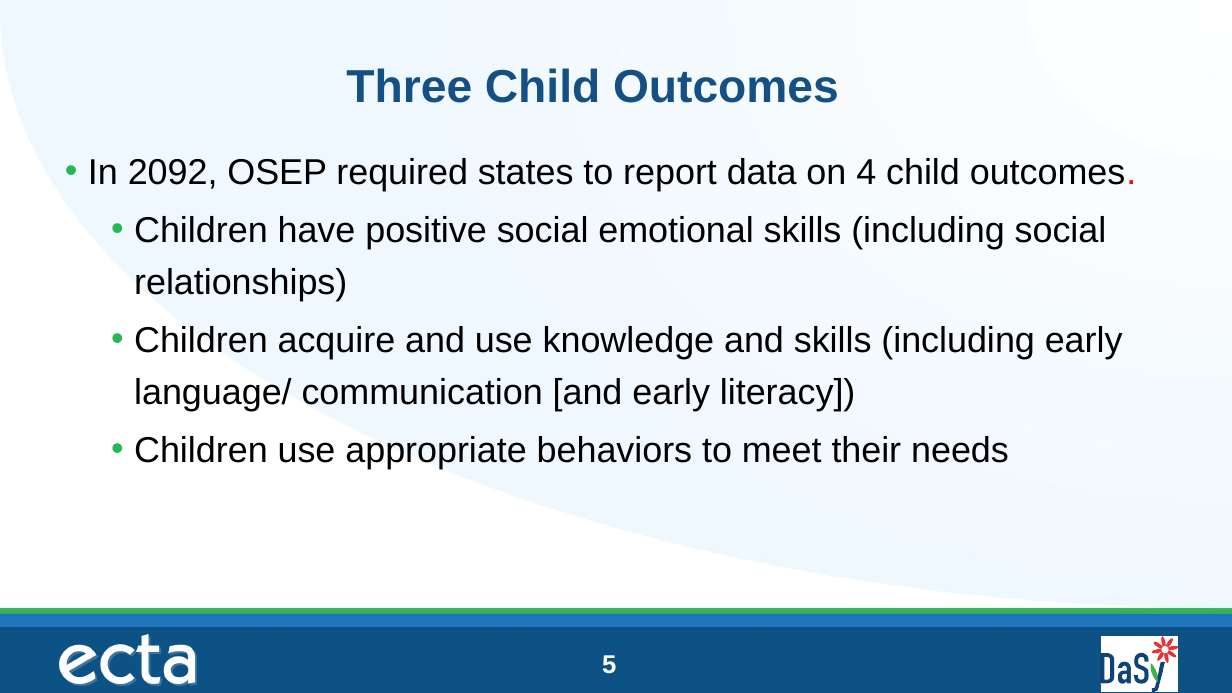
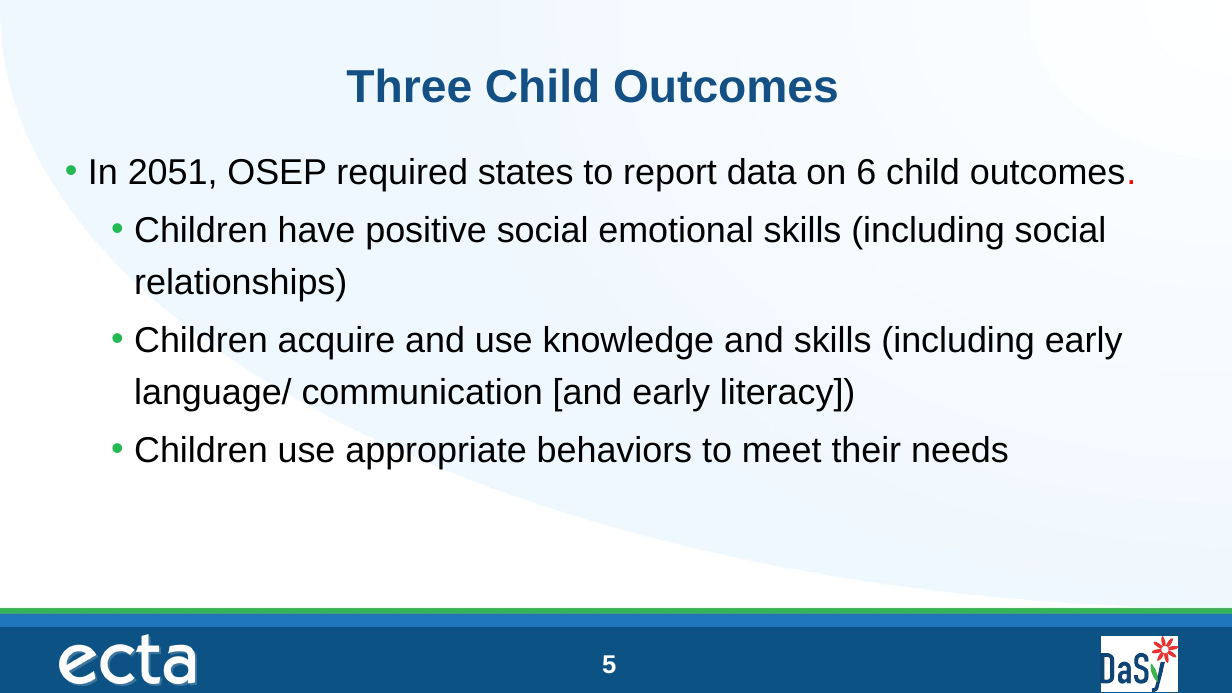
2092: 2092 -> 2051 (173, 173)
4: 4 -> 6 (866, 173)
